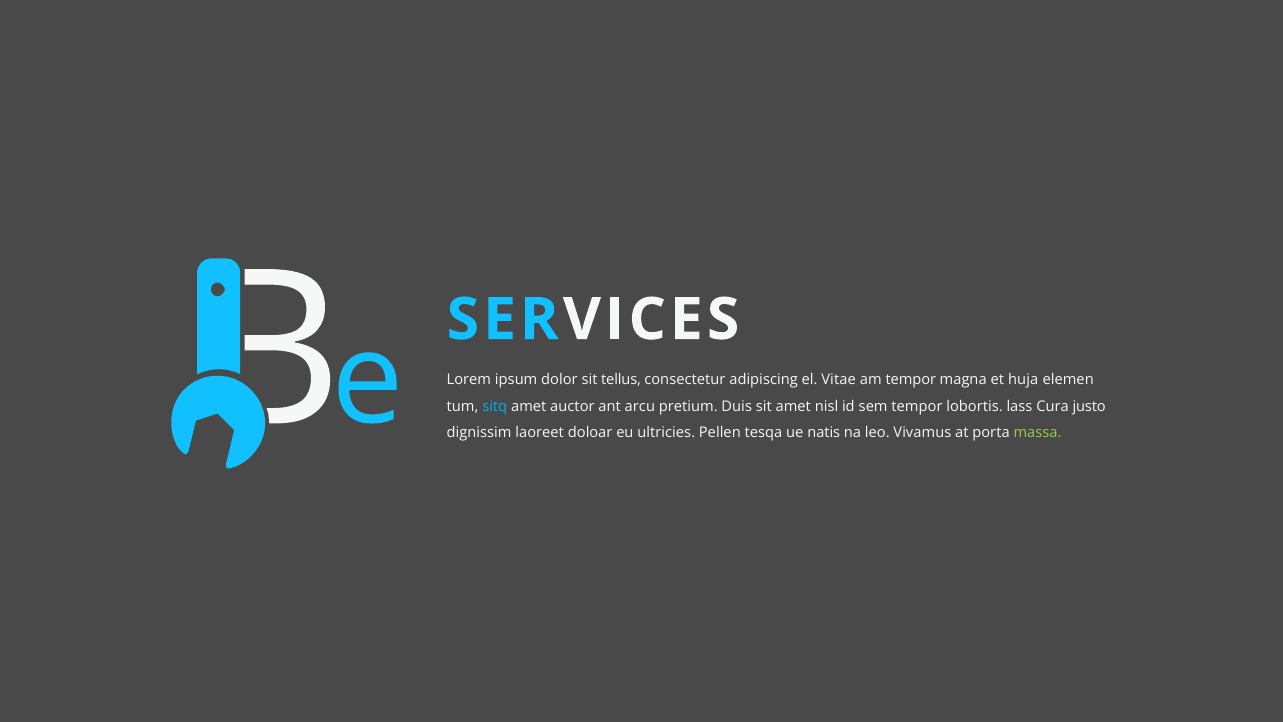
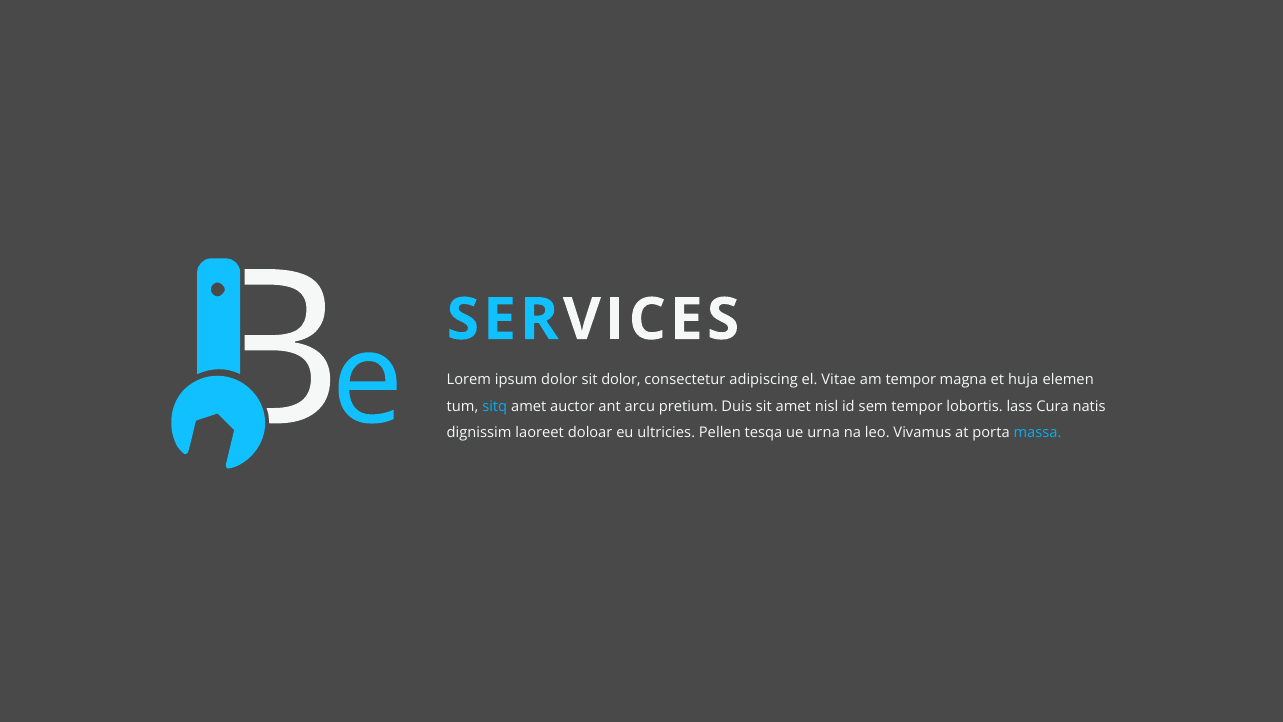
sit tellus: tellus -> dolor (621, 380)
justo: justo -> natis (1089, 406)
natis: natis -> urna (824, 433)
massa colour: light green -> light blue (1038, 433)
